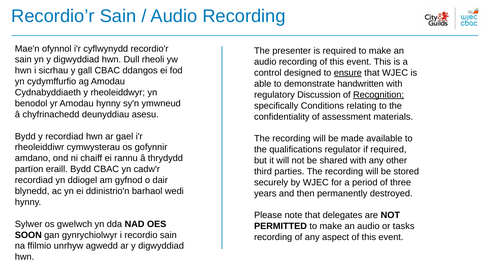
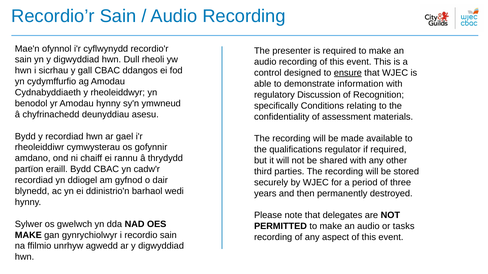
handwritten: handwritten -> information (360, 84)
Recognition underline: present -> none (379, 95)
SOON: SOON -> MAKE (28, 235)
